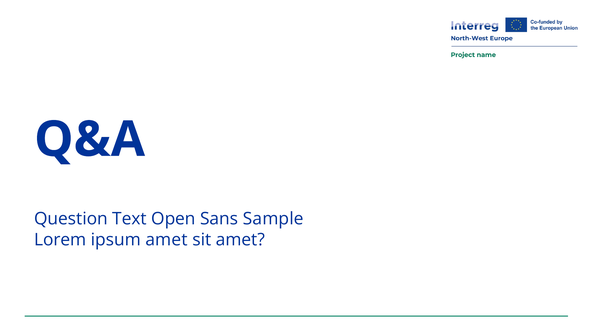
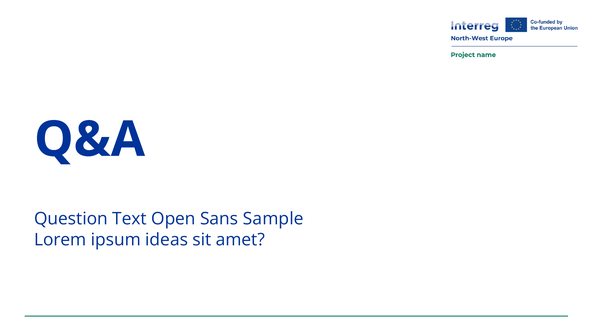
ipsum amet: amet -> ideas (167, 240)
